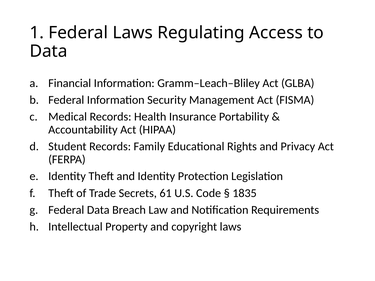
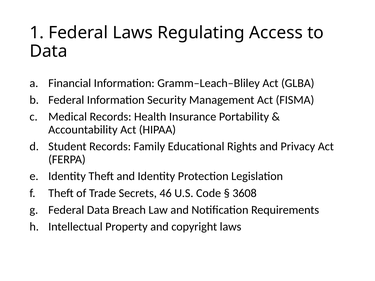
61: 61 -> 46 (166, 193)
1835: 1835 -> 3608 (245, 193)
